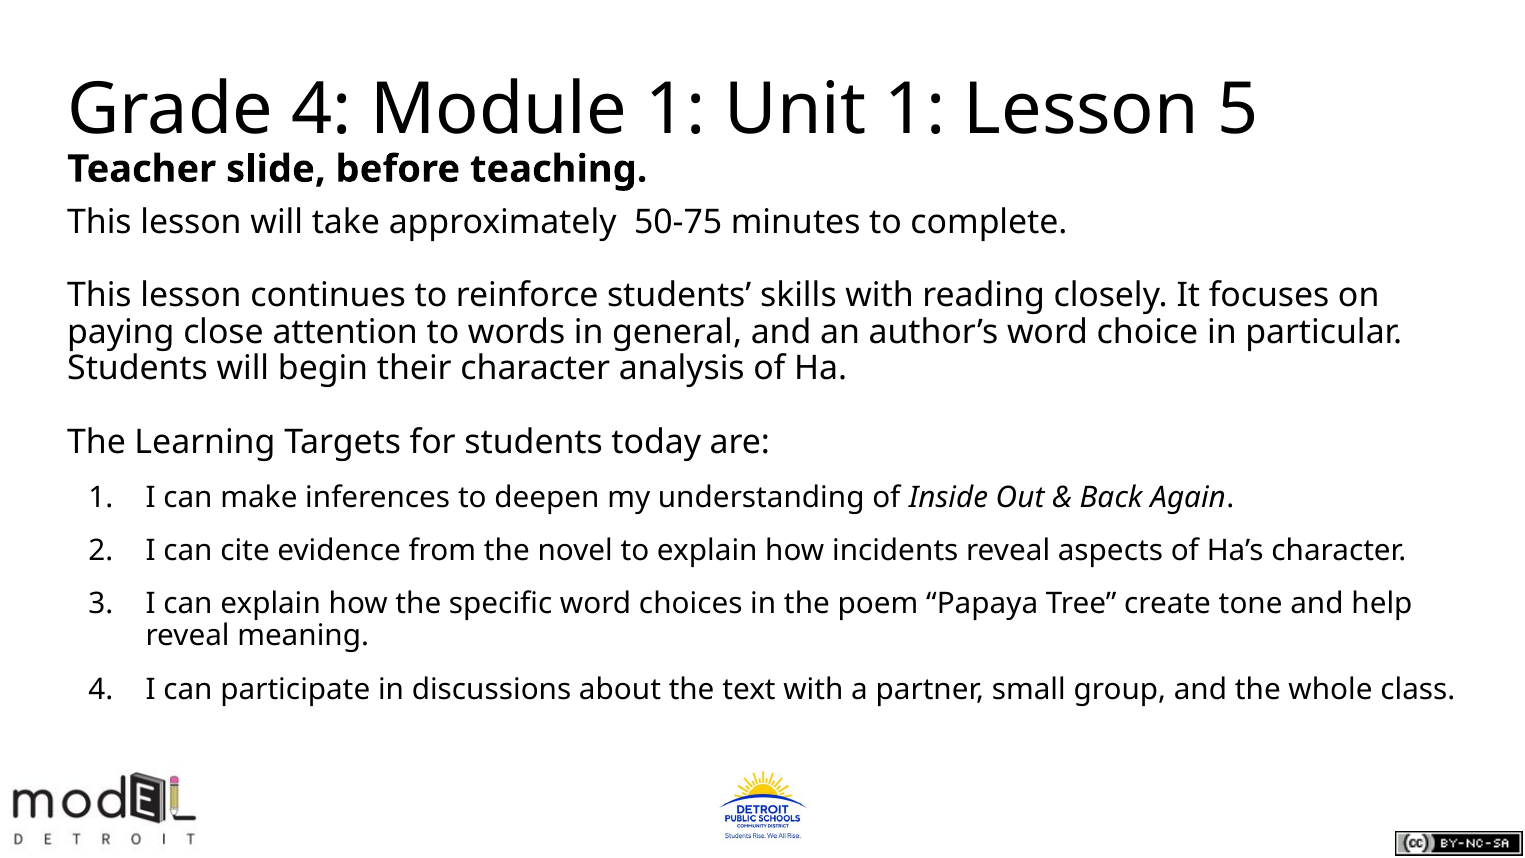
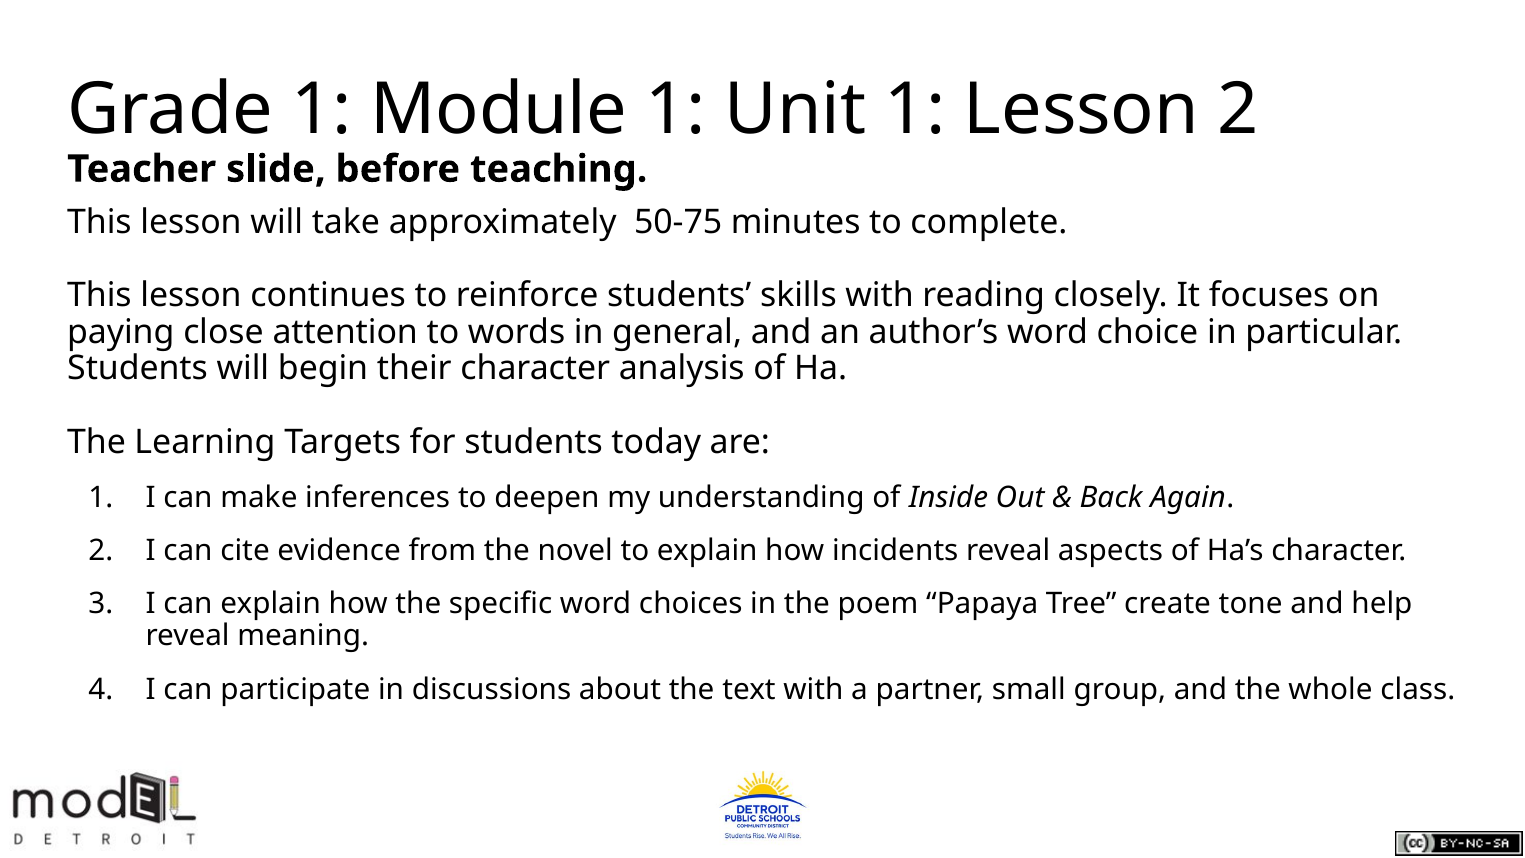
Grade 4: 4 -> 1 (322, 109)
Lesson 5: 5 -> 2 (1238, 109)
